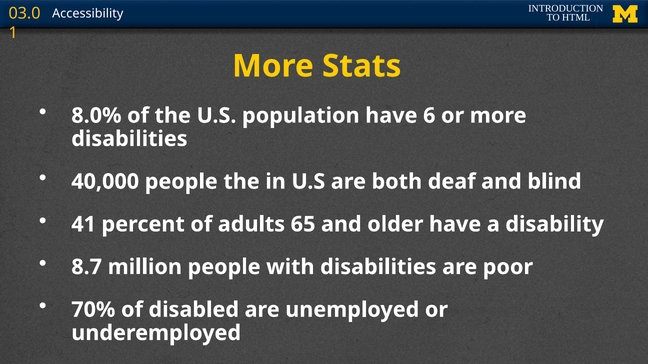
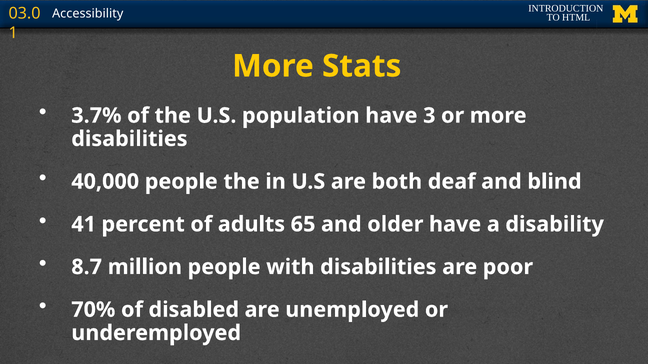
8.0%: 8.0% -> 3.7% (96, 116)
6: 6 -> 3 (429, 116)
